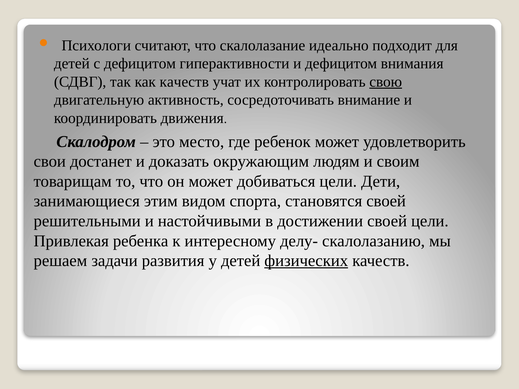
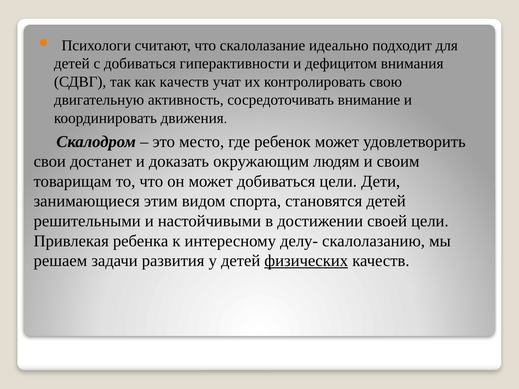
с дефицитом: дефицитом -> добиваться (140, 64)
свою underline: present -> none (386, 82)
становятся своей: своей -> детей (386, 201)
